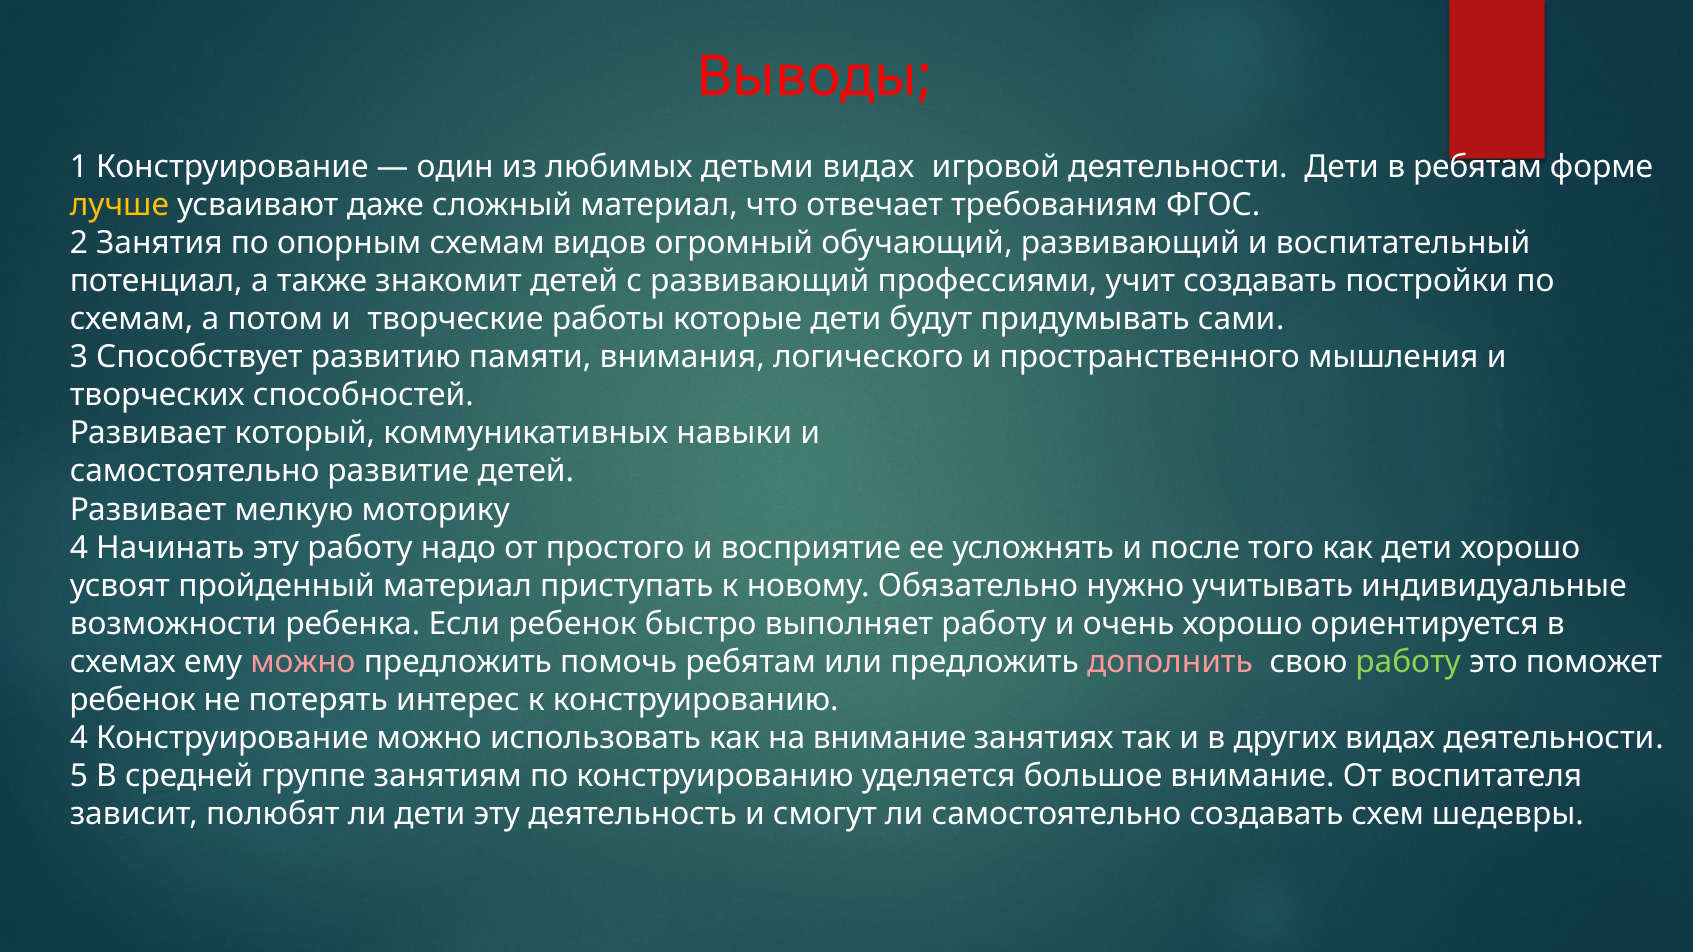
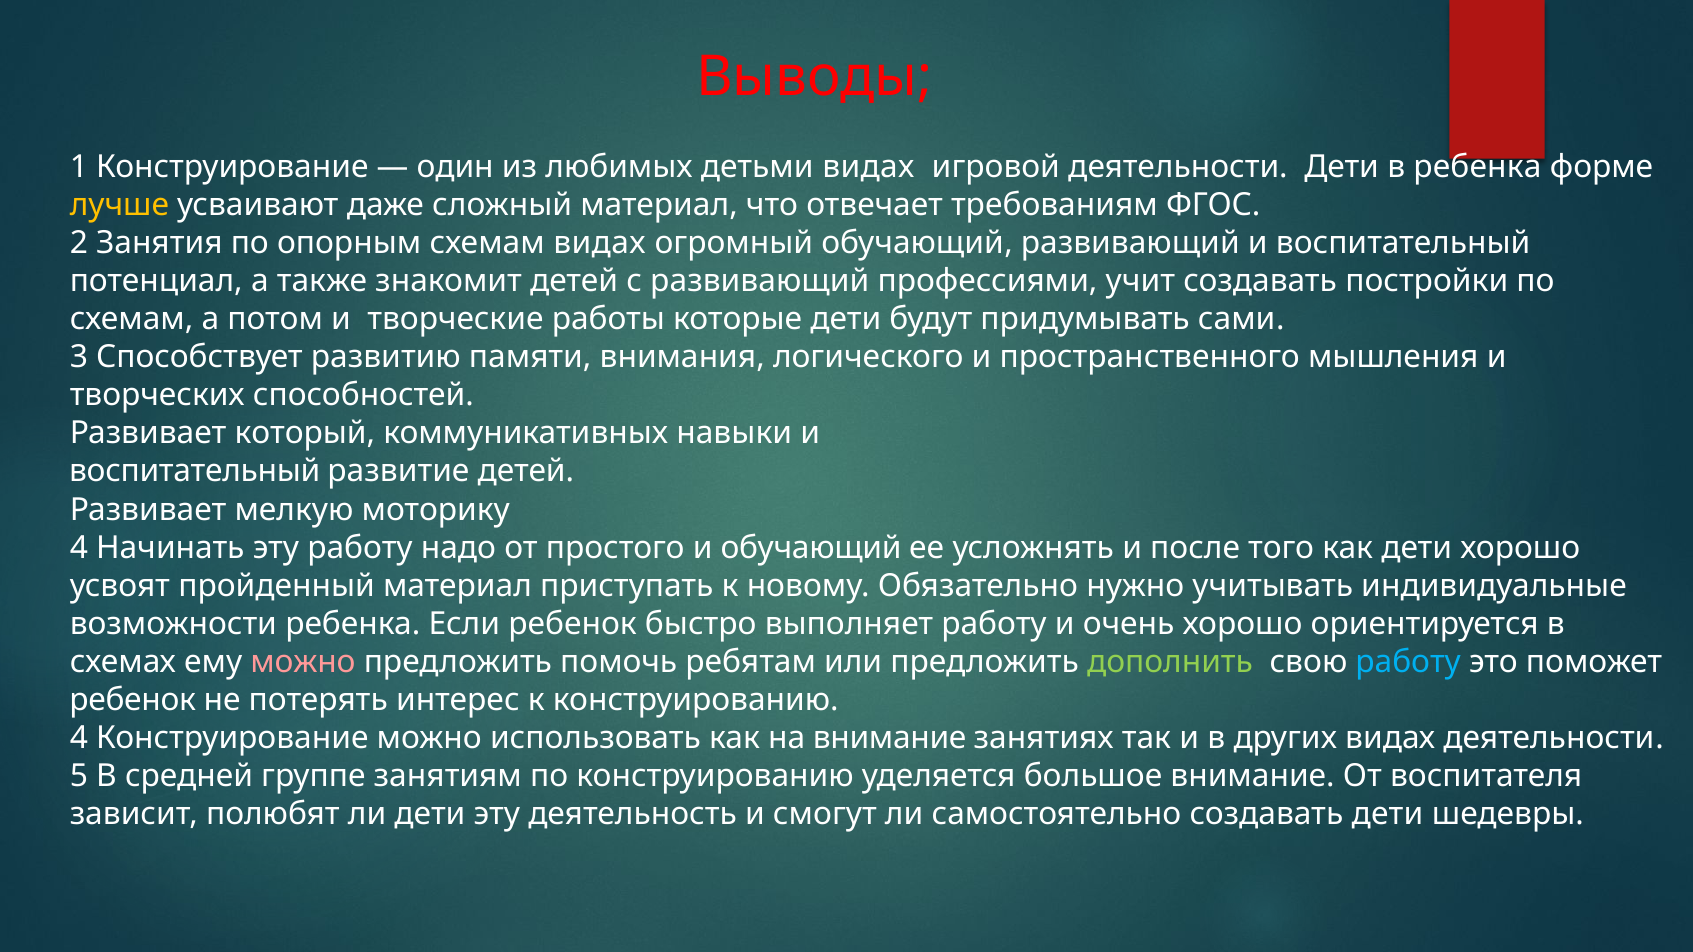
в ребятам: ребятам -> ребенка (1477, 167)
схемам видов: видов -> видах (599, 243)
самостоятельно: самостоятельно -> воспитательный (195, 472)
и восприятие: восприятие -> обучающий (811, 548)
дополнить colour: pink -> light green (1170, 662)
работу colour: light green -> light blue (1408, 662)
создавать схем: схем -> дети (1387, 815)
